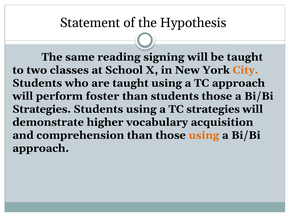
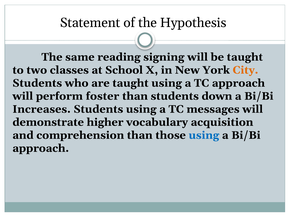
students those: those -> down (217, 96)
Strategies: Strategies -> Increases (42, 109)
TC strategies: strategies -> messages (213, 109)
using colour: orange -> blue (204, 136)
